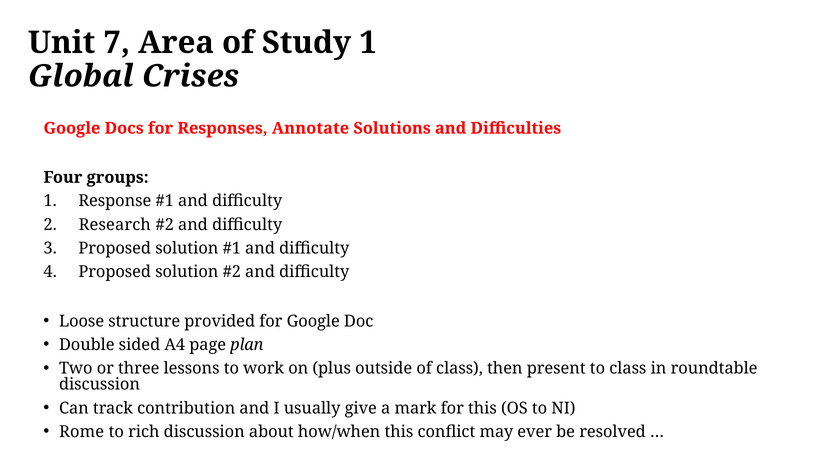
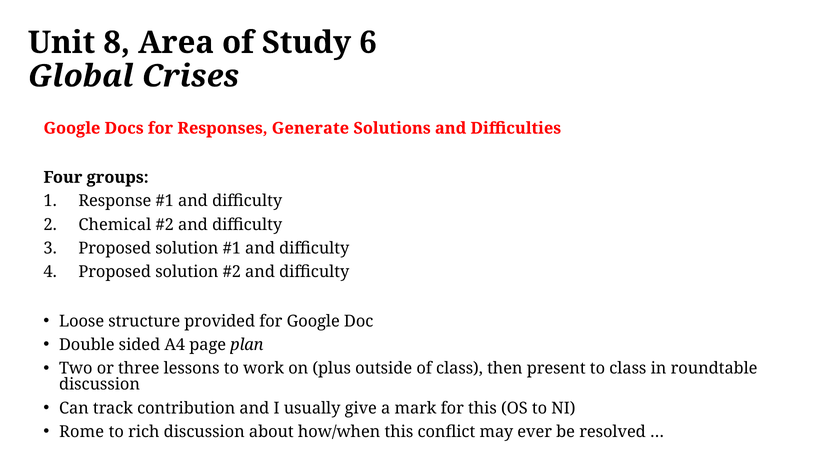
7: 7 -> 8 (117, 43)
Study 1: 1 -> 6 (368, 43)
Annotate: Annotate -> Generate (310, 128)
Research: Research -> Chemical (115, 225)
